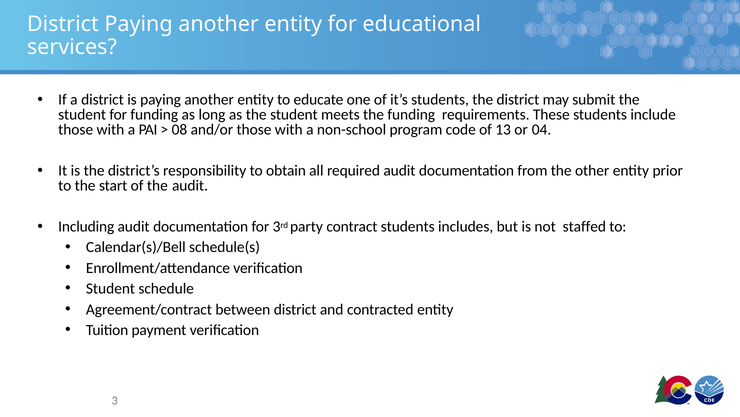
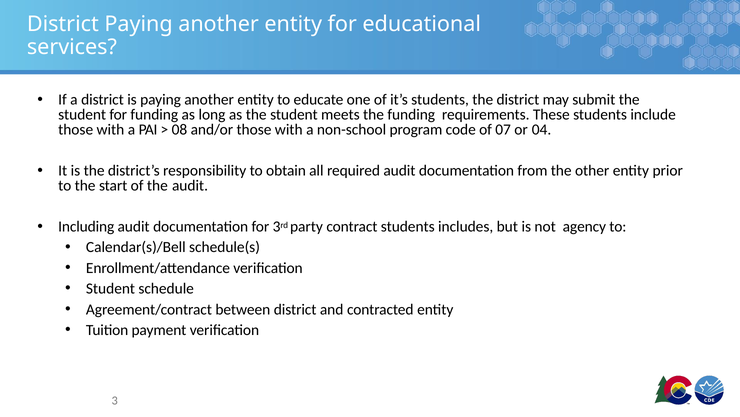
13: 13 -> 07 (503, 130)
staffed: staffed -> agency (584, 226)
